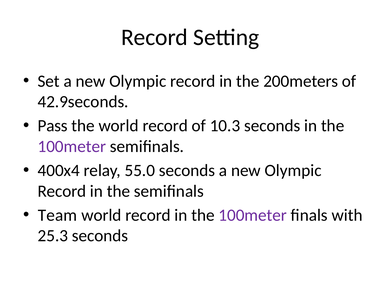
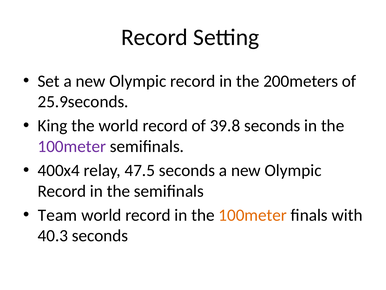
42.9seconds: 42.9seconds -> 25.9seconds (83, 102)
Pass: Pass -> King (53, 126)
10.3: 10.3 -> 39.8 (225, 126)
55.0: 55.0 -> 47.5 (140, 170)
100meter colour: purple -> orange (253, 215)
25.3: 25.3 -> 40.3 (53, 235)
